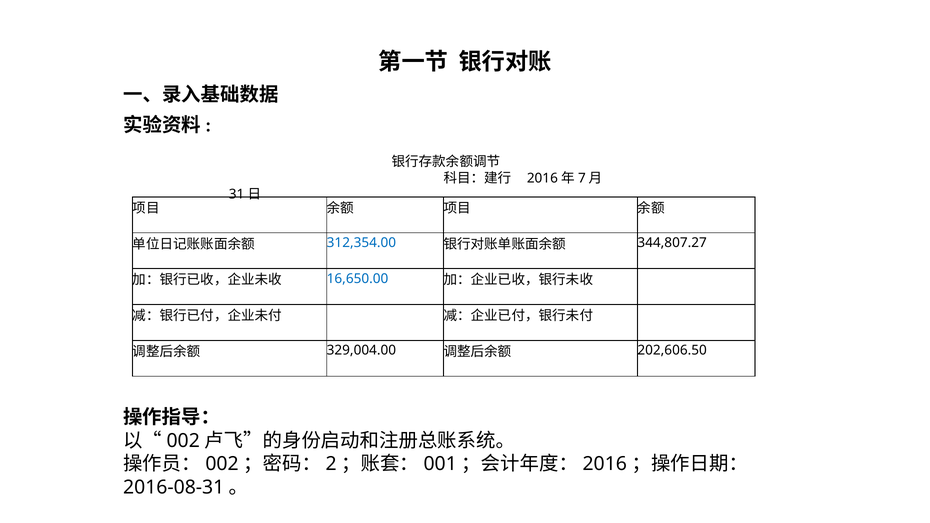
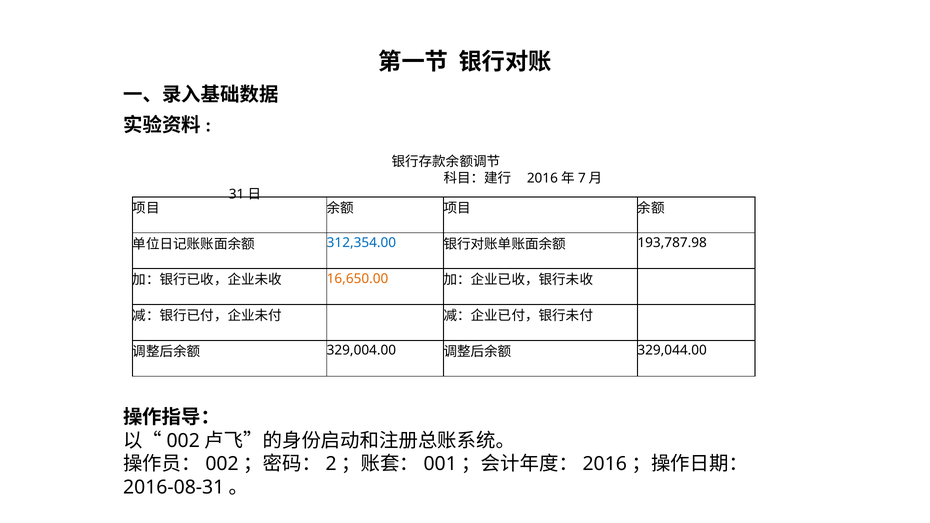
344,807.27: 344,807.27 -> 193,787.98 (672, 243)
16,650.00 colour: blue -> orange (358, 279)
202,606.50: 202,606.50 -> 329,044.00 (672, 351)
